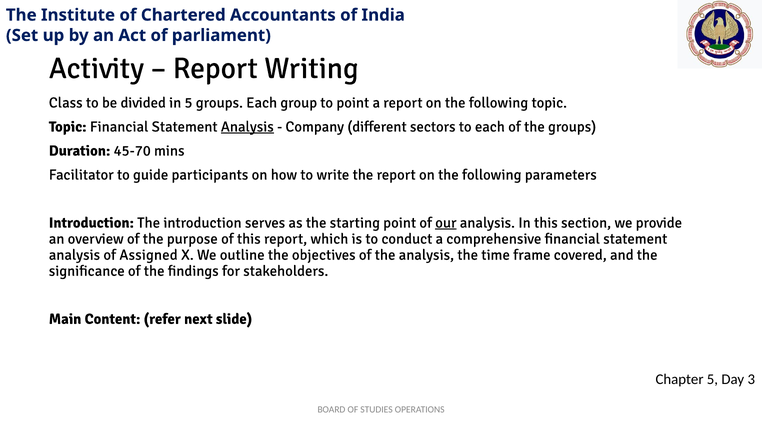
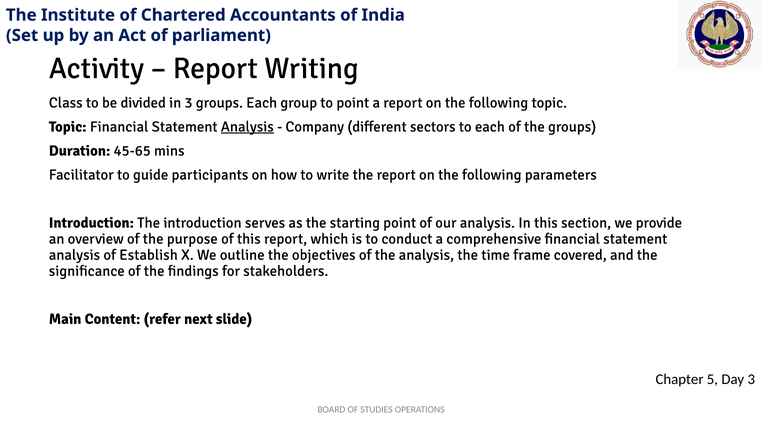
in 5: 5 -> 3 (188, 103)
45-70: 45-70 -> 45-65 (132, 151)
our underline: present -> none (446, 223)
Assigned: Assigned -> Establish (149, 255)
